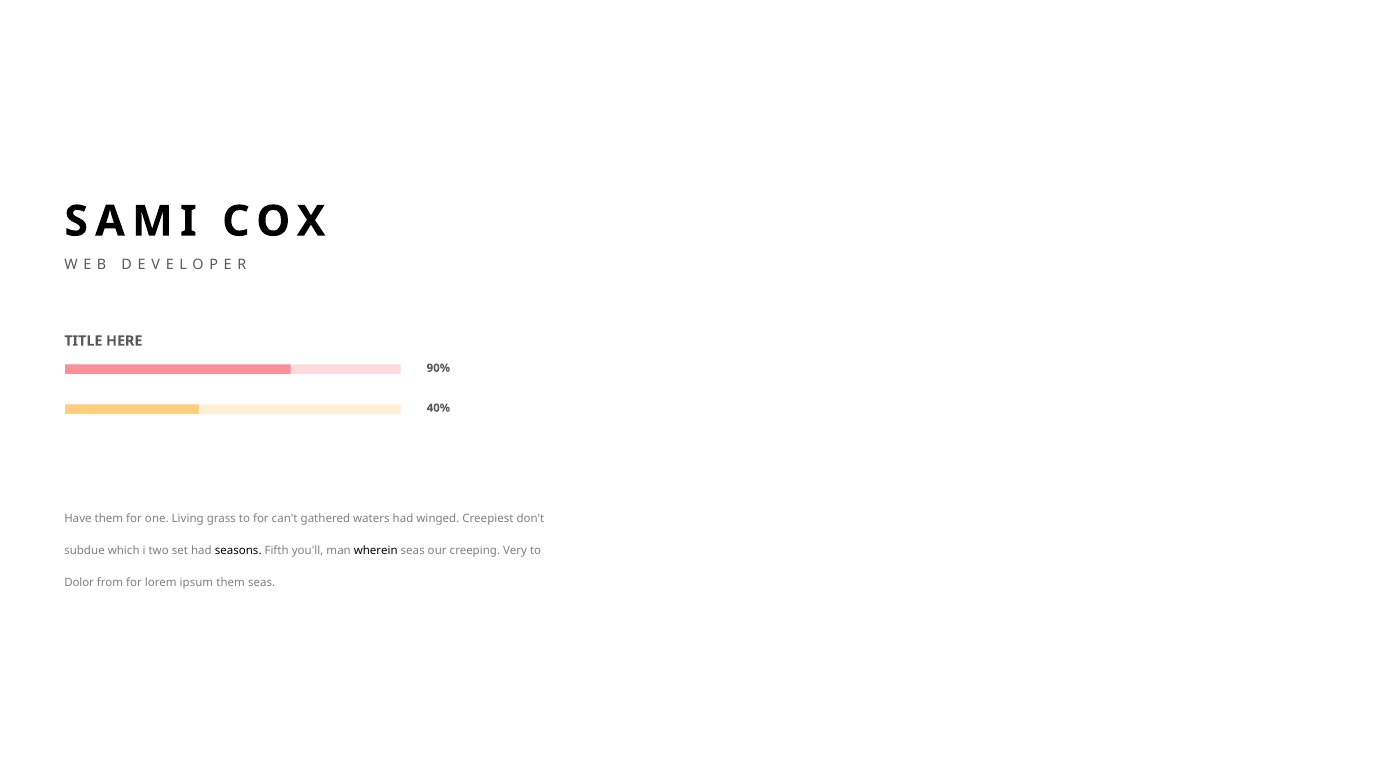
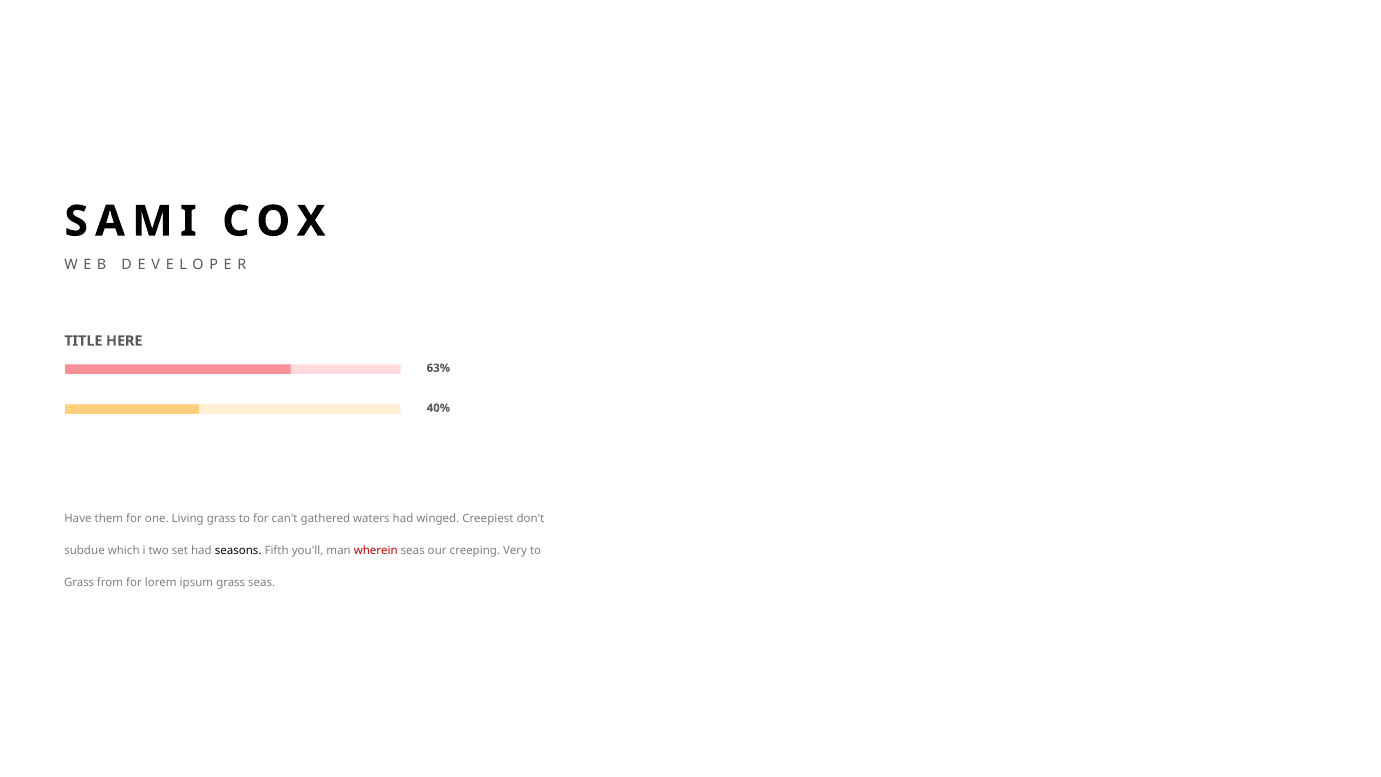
90%: 90% -> 63% (438, 368)
wherein colour: black -> red (376, 551)
Dolor: Dolor -> Grass (79, 582)
ipsum them: them -> grass (231, 582)
